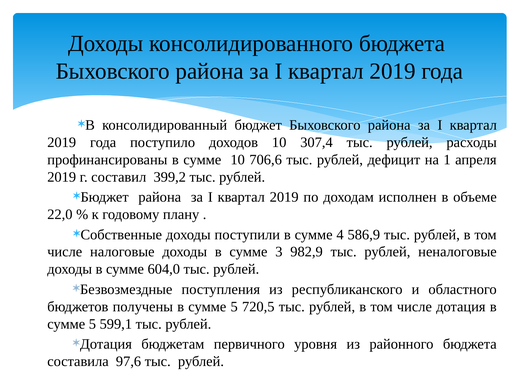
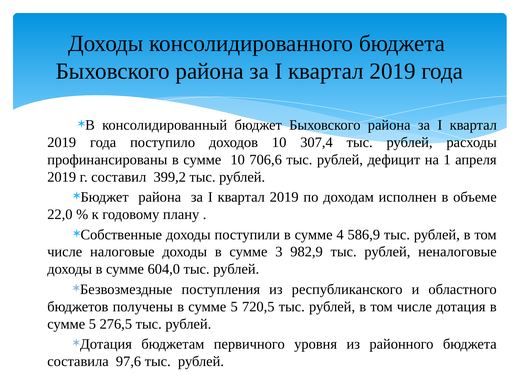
599,1: 599,1 -> 276,5 (116, 324)
